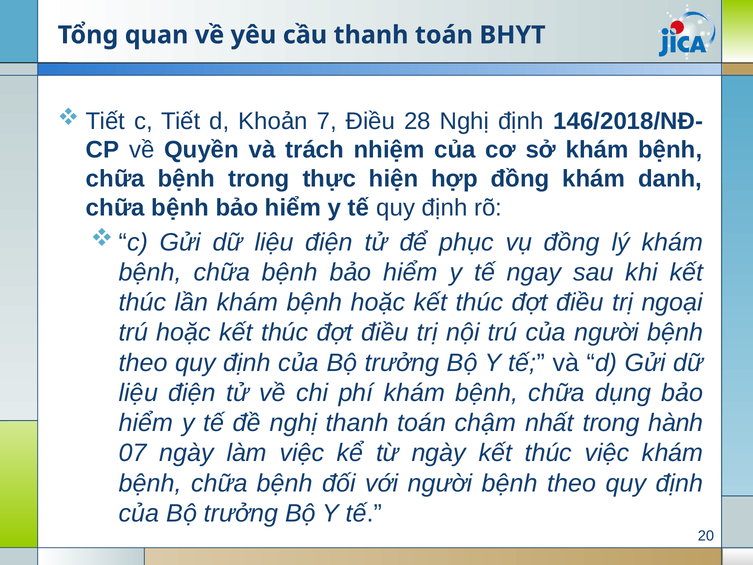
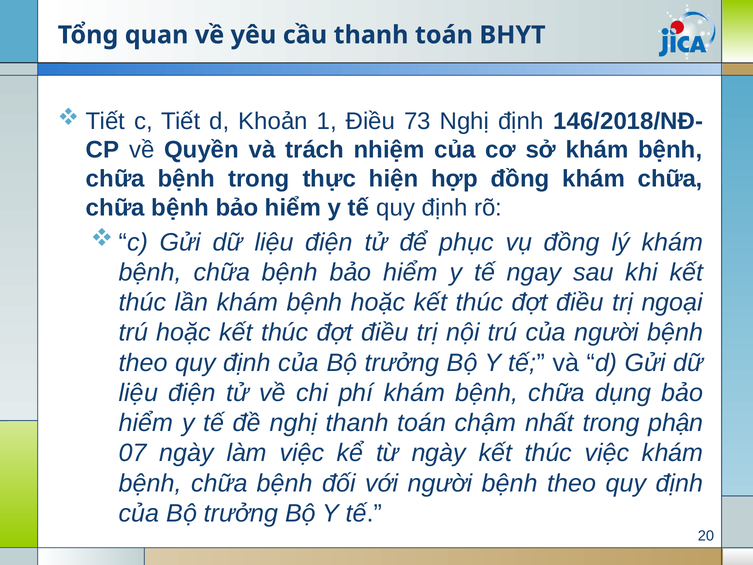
7: 7 -> 1 (327, 121)
28: 28 -> 73 (417, 121)
khám danh: danh -> chữa (670, 179)
hành: hành -> phận (676, 423)
